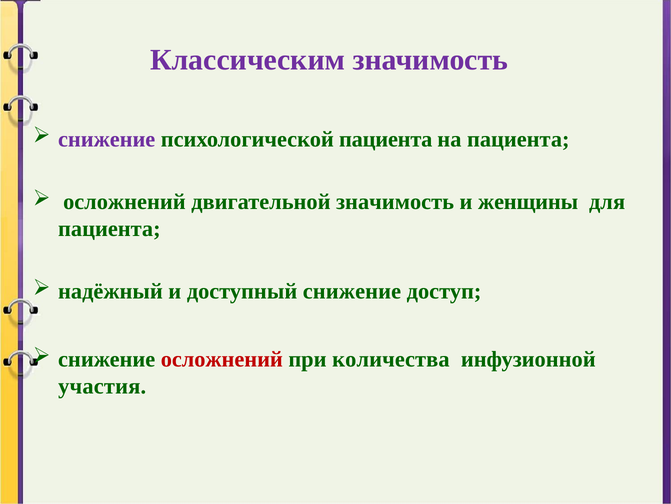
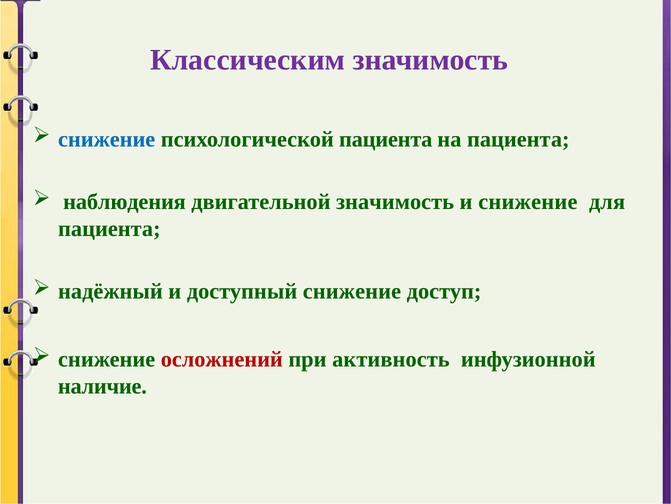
снижение colour: purple -> blue (107, 139)
осложнений: осложнений -> наблюдения (124, 202)
и женщины: женщины -> снижение (528, 202)
количества: количества -> активность (391, 359)
участия: участия -> наличие (102, 386)
